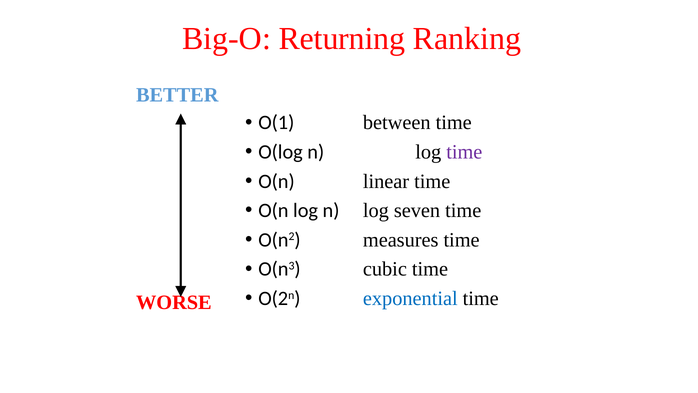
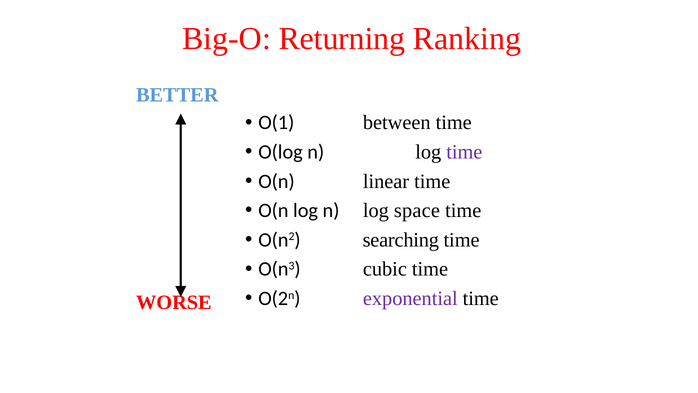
seven: seven -> space (417, 210)
measures: measures -> searching (401, 240)
exponential colour: blue -> purple (410, 298)
